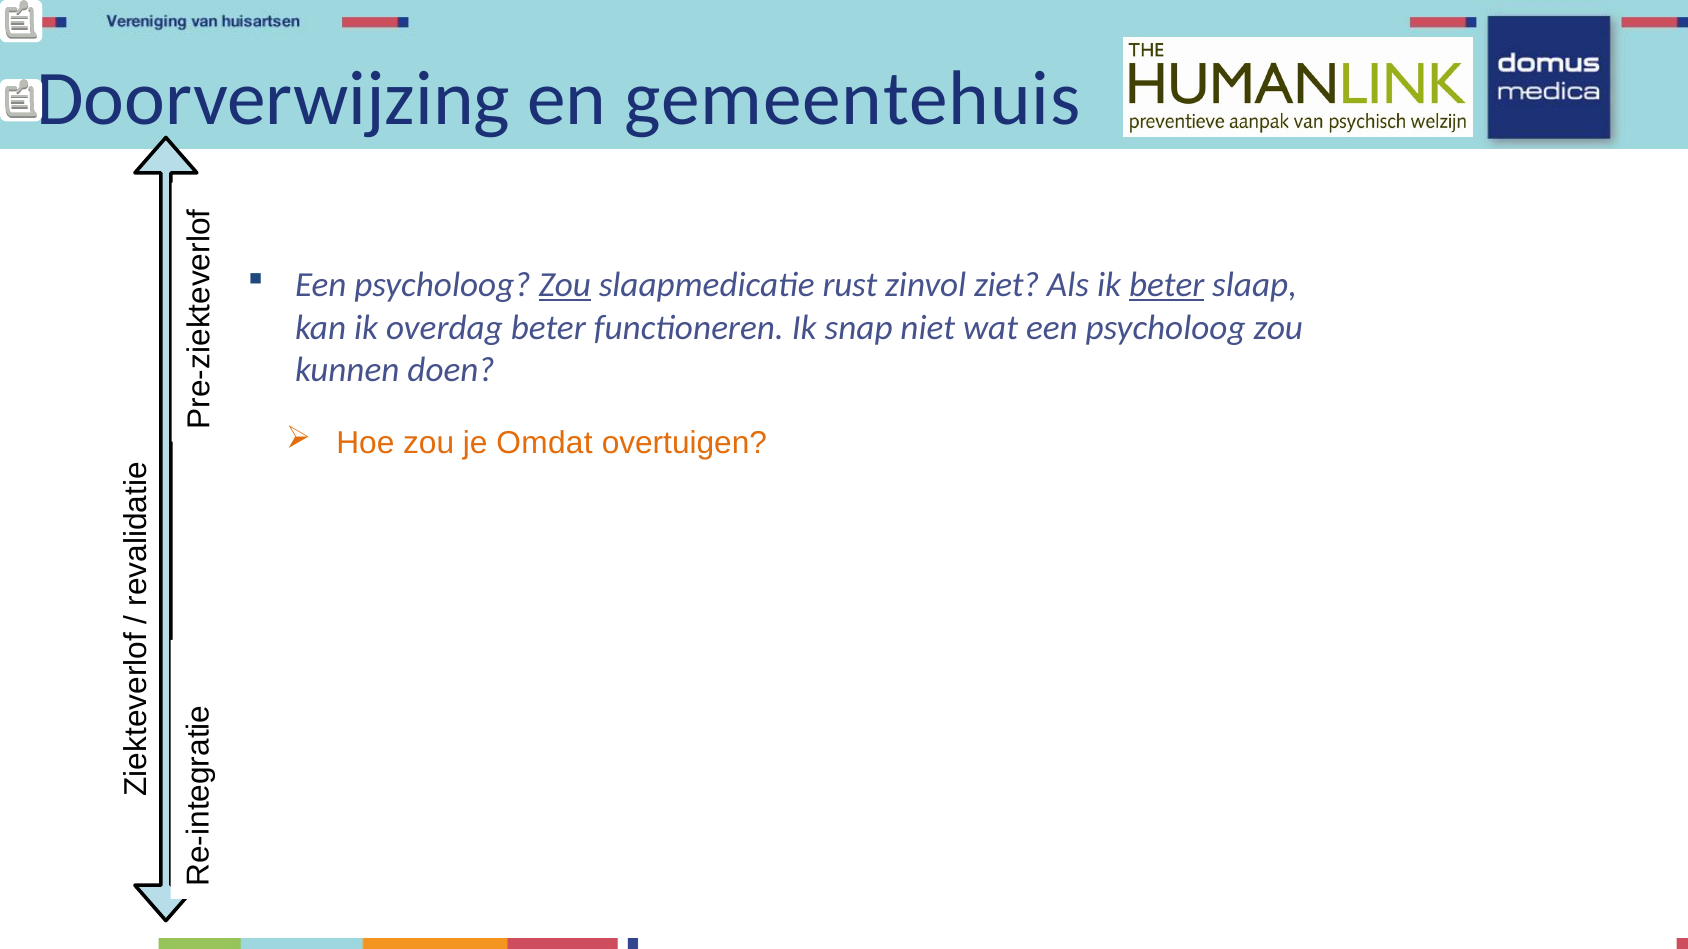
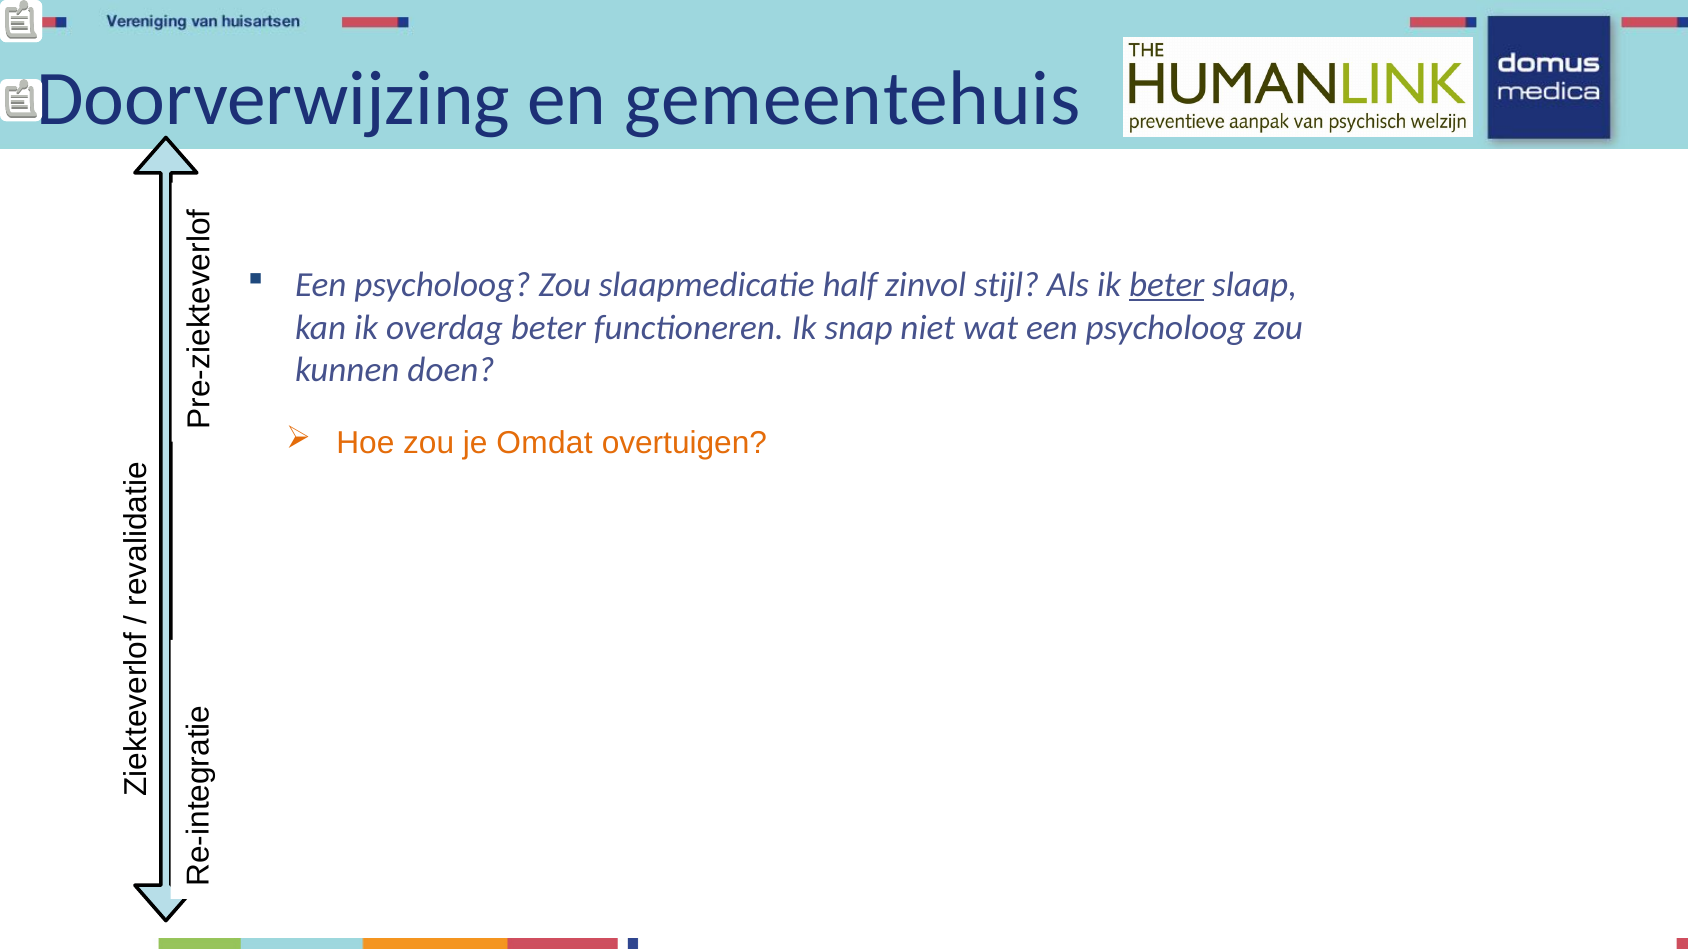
Zou underline: present -> none (565, 285)
rust: rust -> half (850, 285)
ziet: ziet -> stijl (1007, 285)
